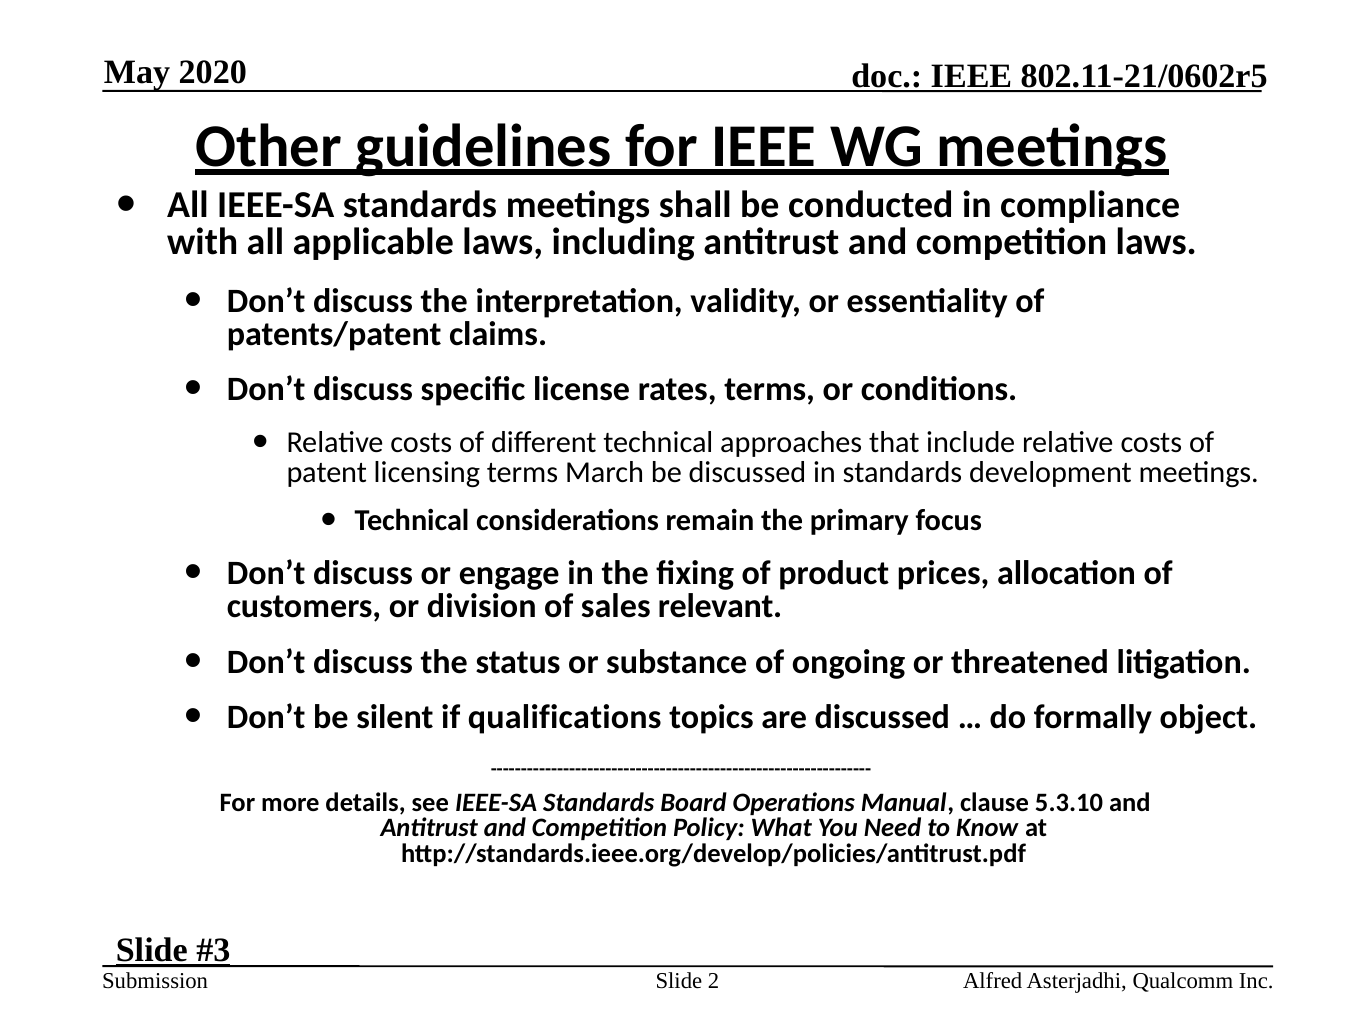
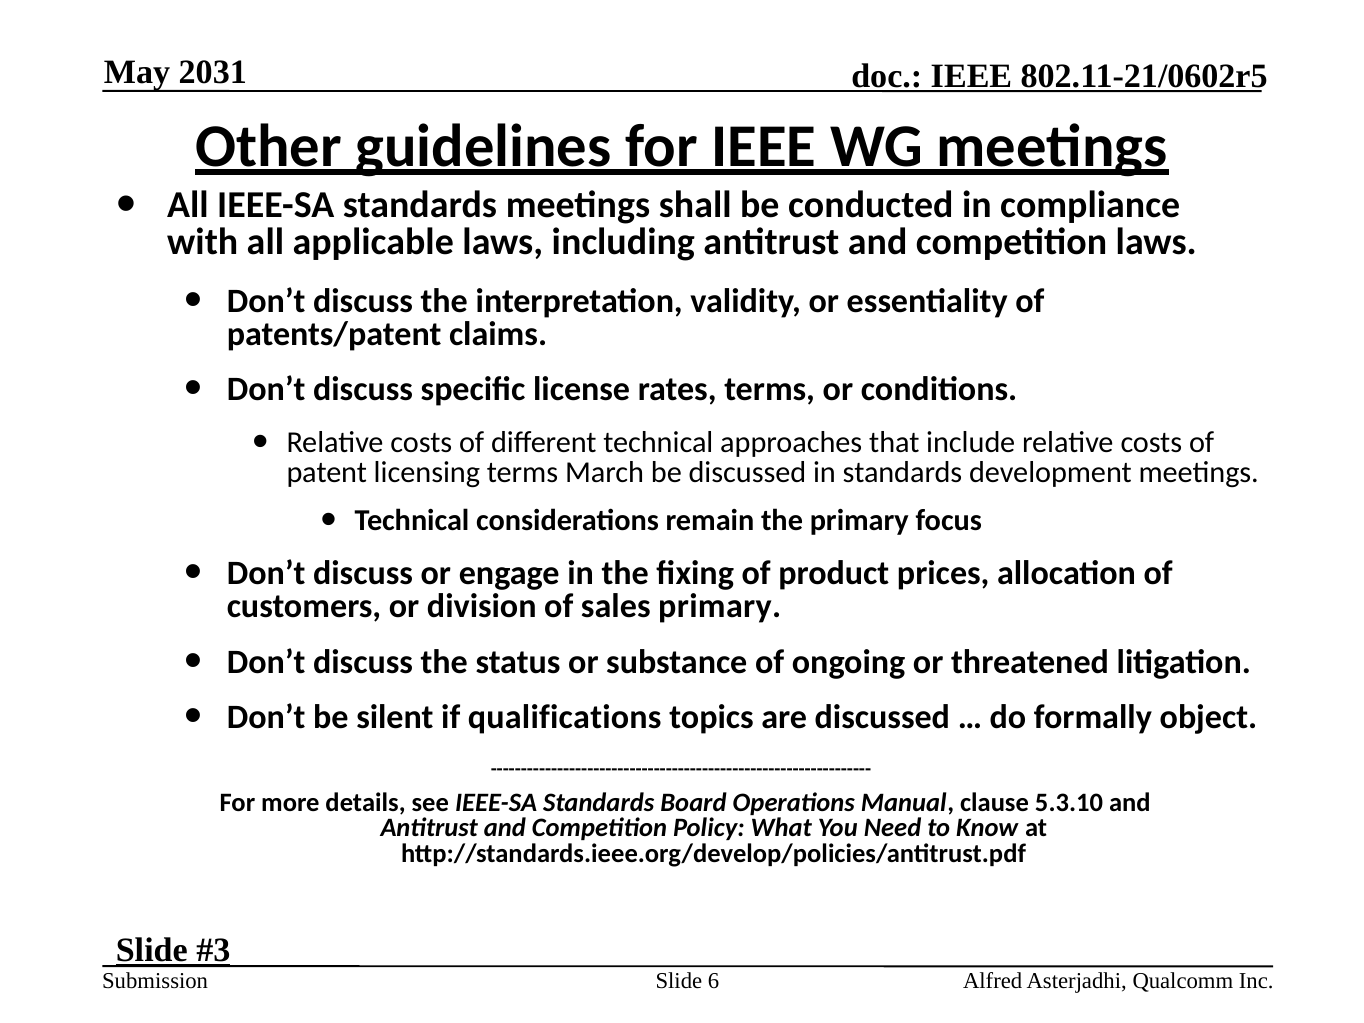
2020: 2020 -> 2031 (213, 72)
sales relevant: relevant -> primary (720, 606)
2: 2 -> 6 (714, 981)
